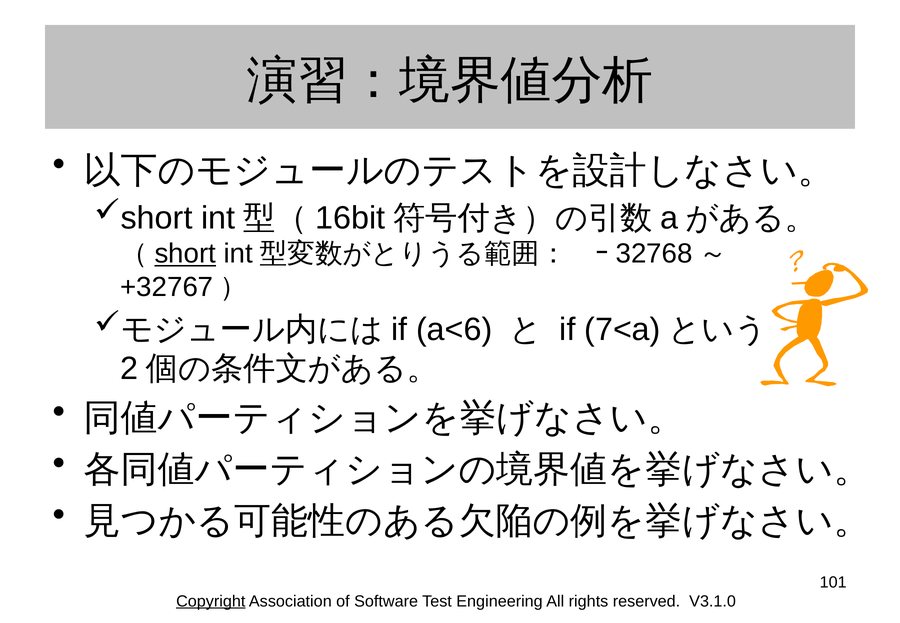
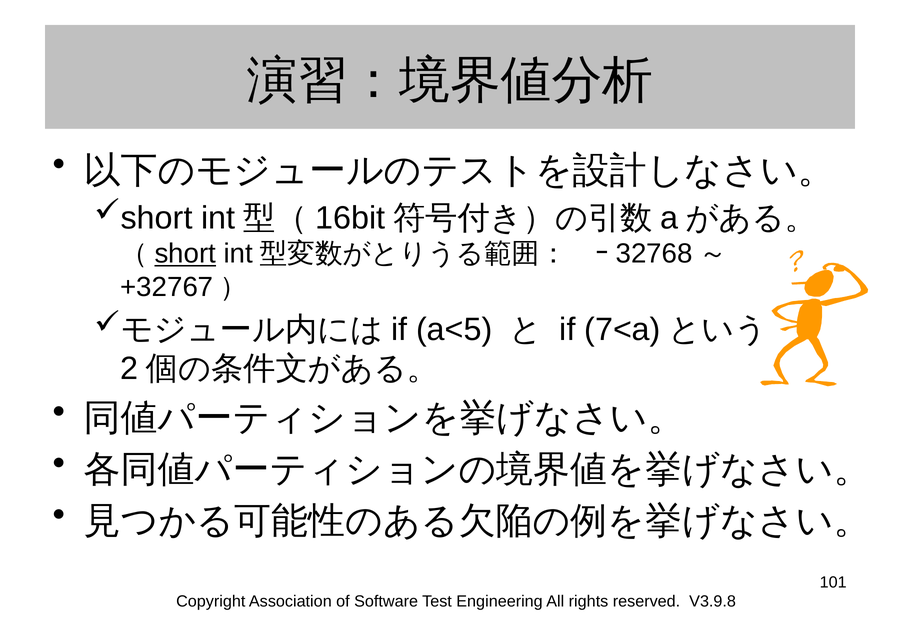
a<6: a<6 -> a<5 (454, 330)
Copyright underline: present -> none (211, 601)
V3.1.0: V3.1.0 -> V3.9.8 (713, 601)
